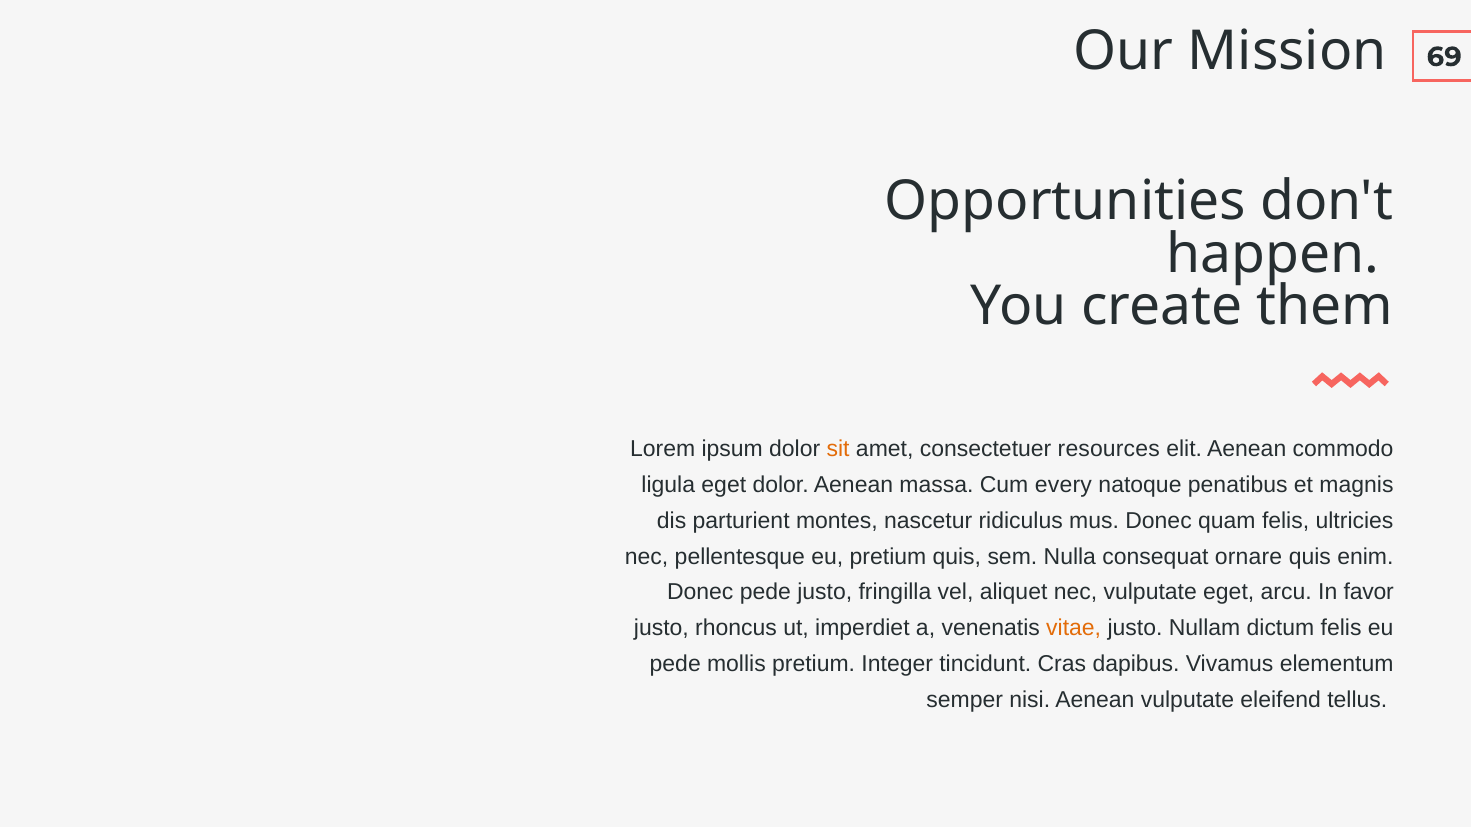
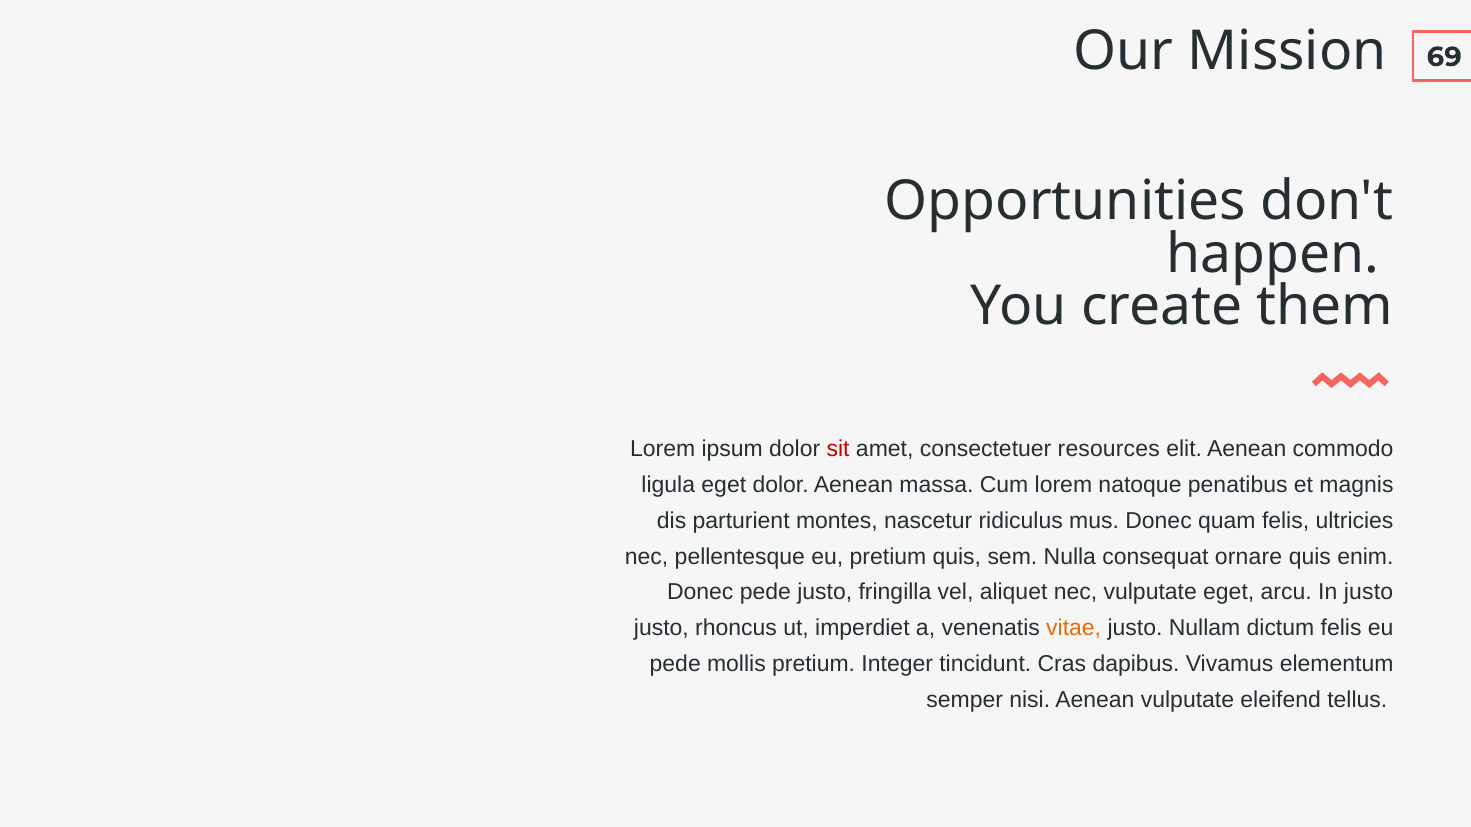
sit colour: orange -> red (838, 449)
Cum every: every -> lorem (1063, 485)
In favor: favor -> justo (1368, 593)
